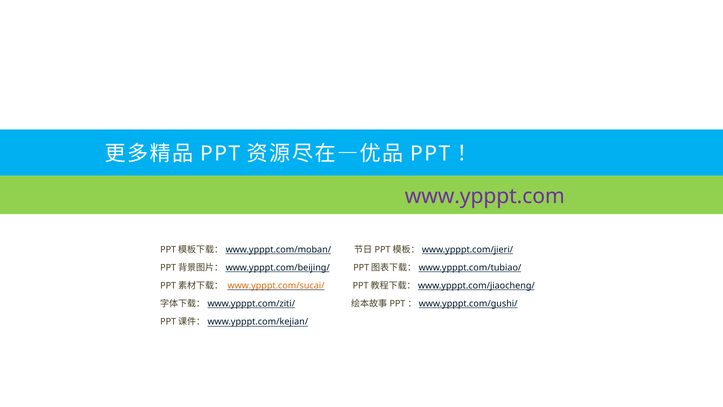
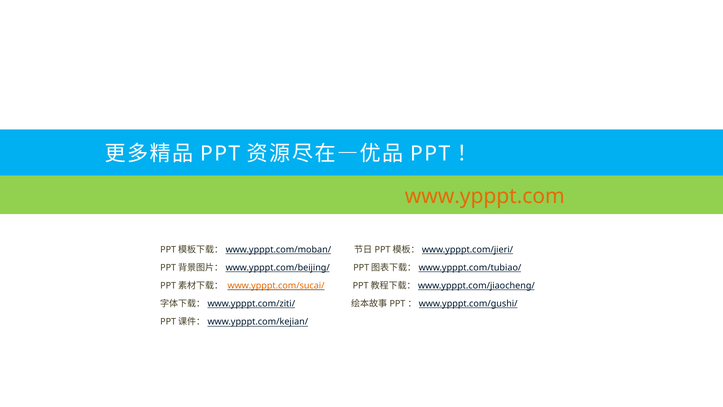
www.ypppt.com colour: purple -> orange (485, 196)
